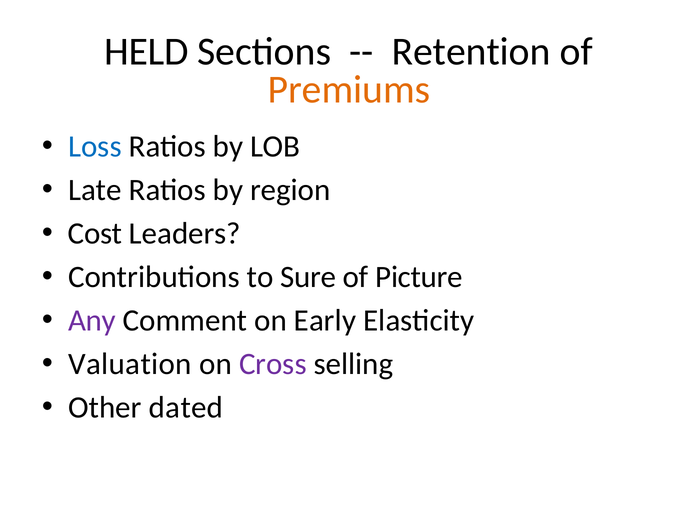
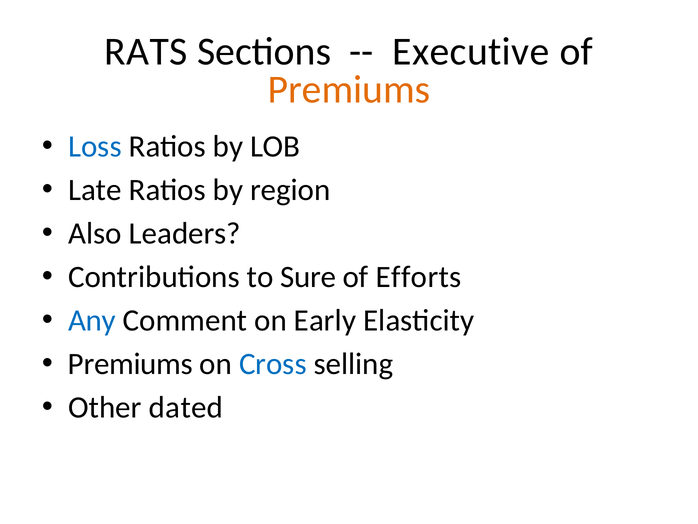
HELD: HELD -> RATS (146, 51)
Retention: Retention -> Executive (471, 51)
Cost: Cost -> Also (95, 233)
Picture: Picture -> Efforts (419, 277)
Any colour: purple -> blue (92, 320)
Valuation: Valuation -> Premiums (130, 364)
Cross colour: purple -> blue (273, 364)
